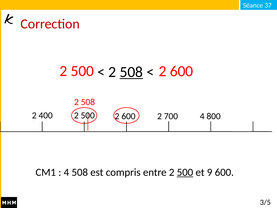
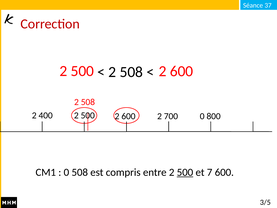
508 underline: present -> none (131, 72)
700 4: 4 -> 0 (202, 116)
4: 4 -> 0 (66, 172)
9: 9 -> 7 (210, 172)
